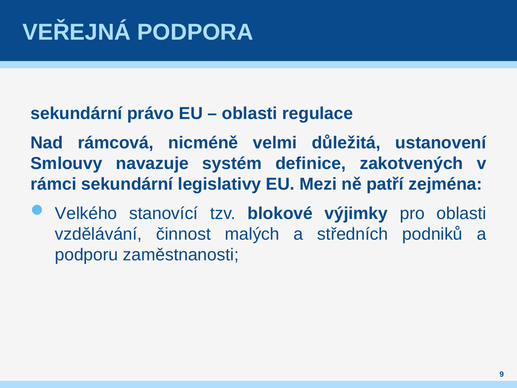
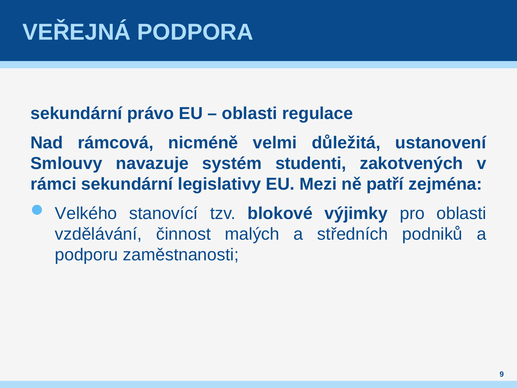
definice: definice -> studenti (311, 163)
